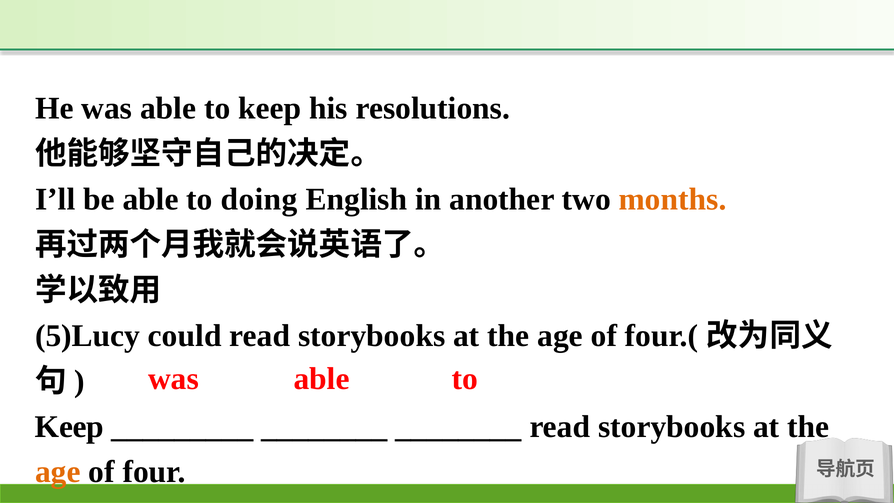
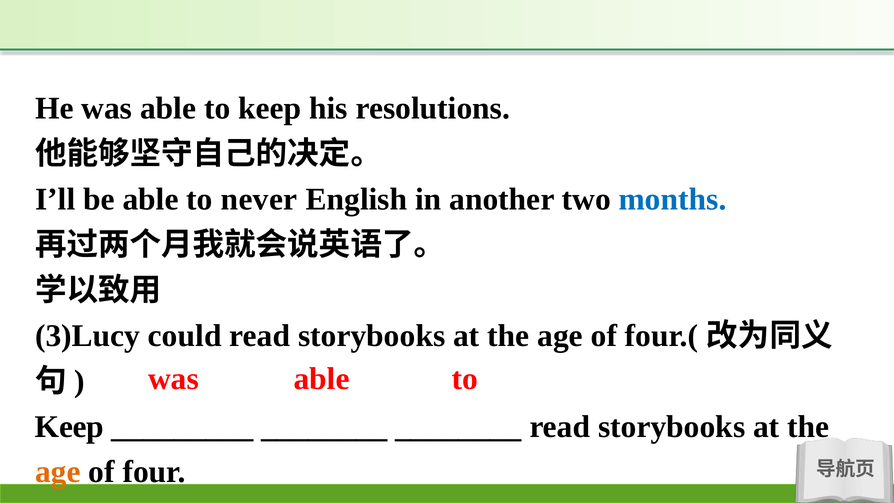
doing: doing -> never (259, 199)
months colour: orange -> blue (673, 199)
5)Lucy: 5)Lucy -> 3)Lucy (88, 336)
